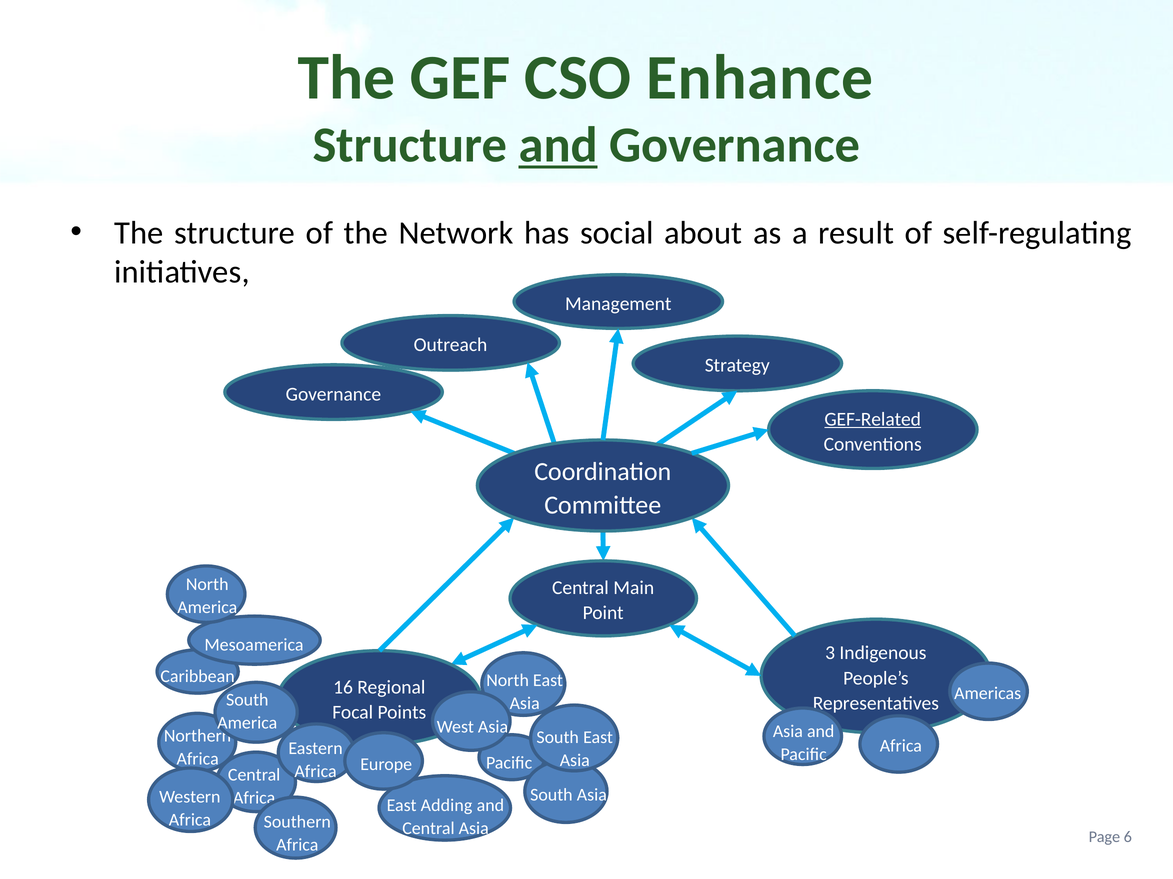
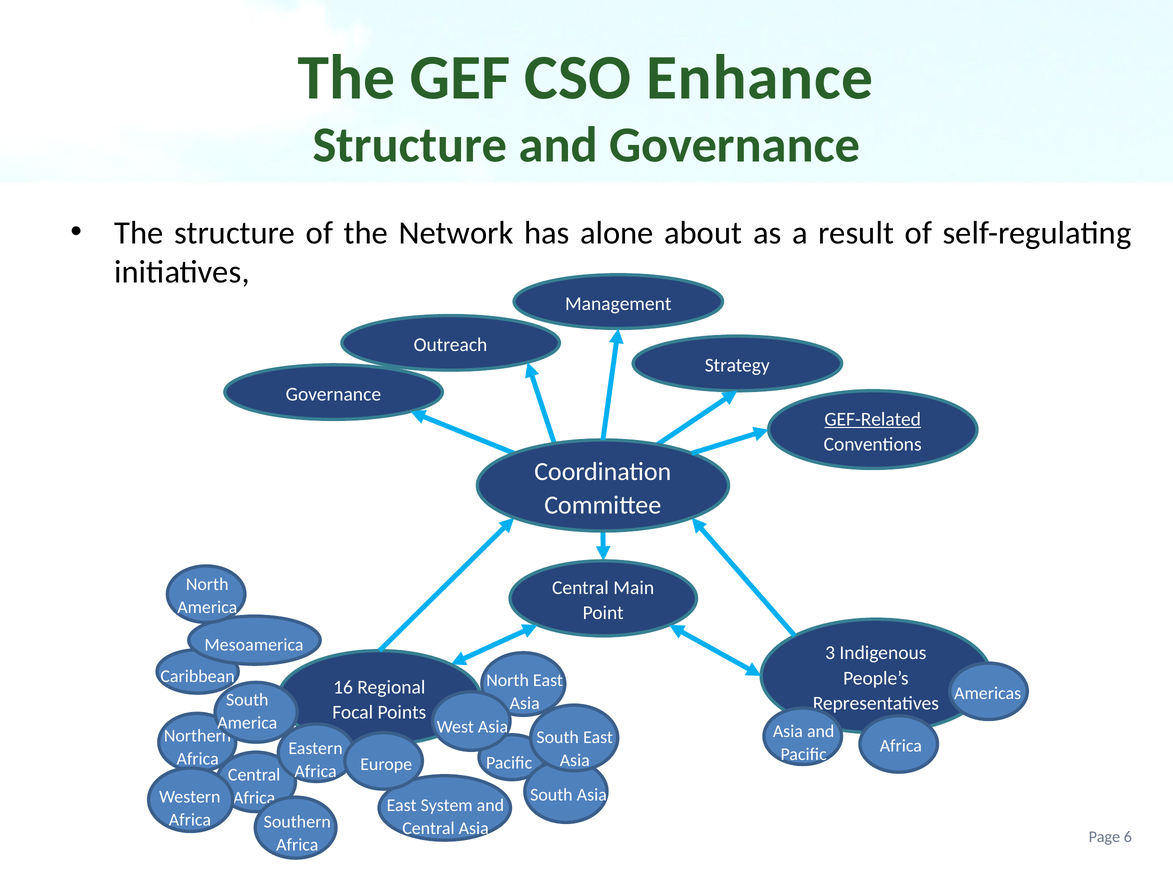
and underline: present -> none (558, 145)
social: social -> alone (617, 233)
Adding: Adding -> System (447, 806)
